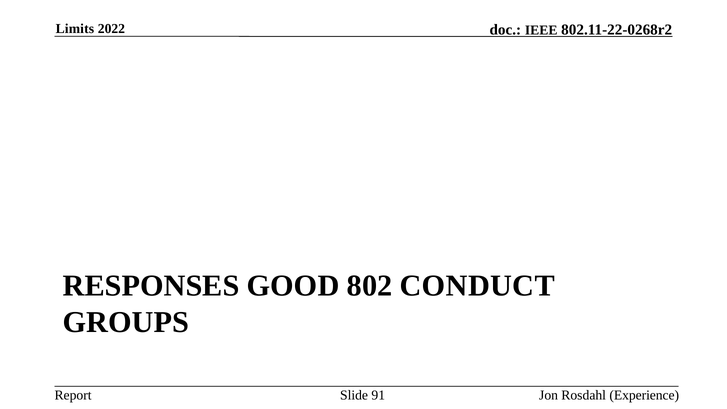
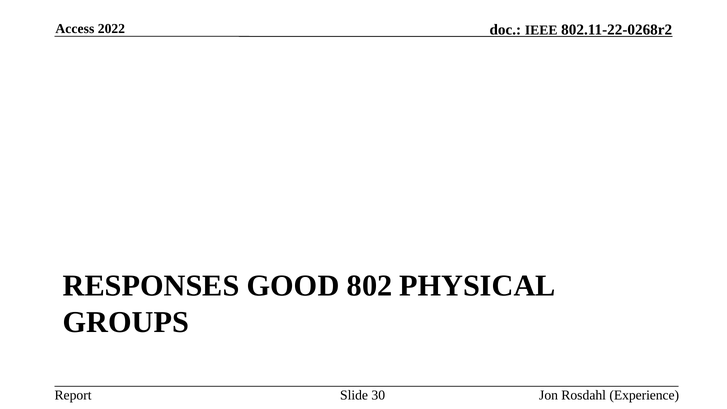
Limits: Limits -> Access (75, 29)
CONDUCT: CONDUCT -> PHYSICAL (477, 286)
91: 91 -> 30 (378, 395)
